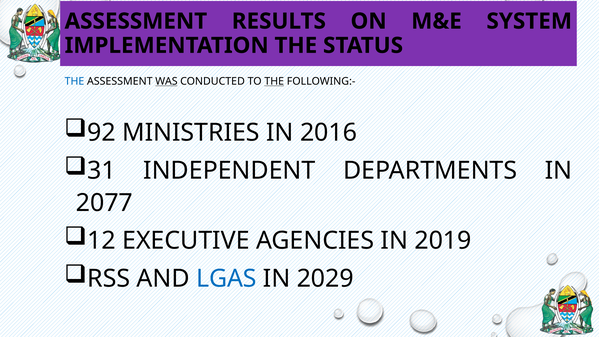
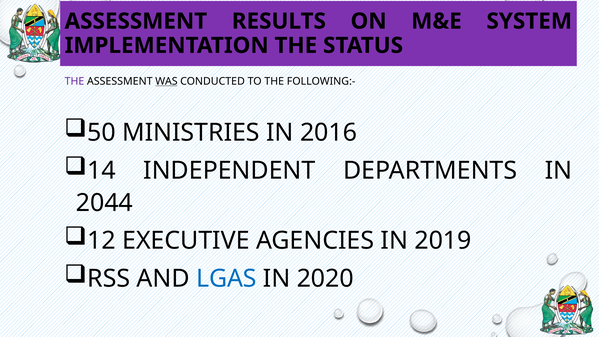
THE colour: blue -> purple (74, 81)
THE underline: present -> none (274, 81)
92: 92 -> 50 (101, 132)
31: 31 -> 14 (101, 170)
2077: 2077 -> 2044 (104, 203)
2029: 2029 -> 2020 (325, 279)
